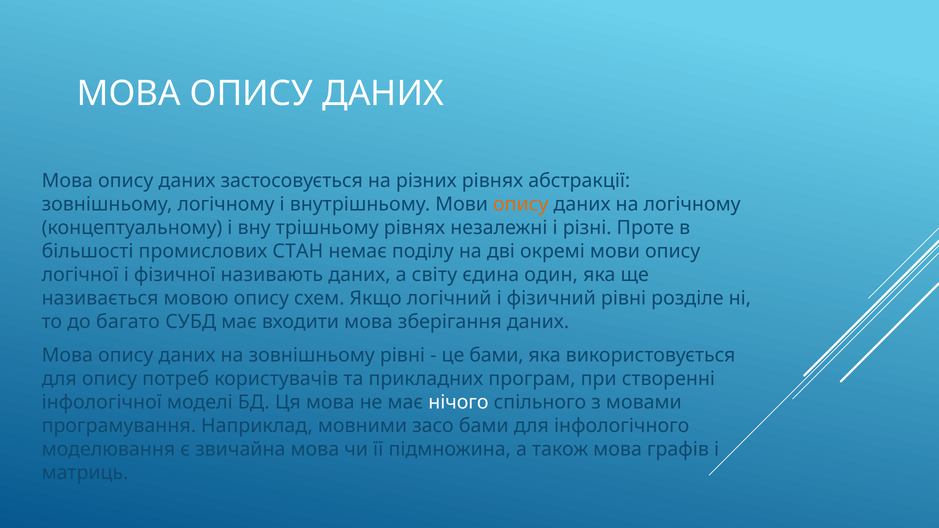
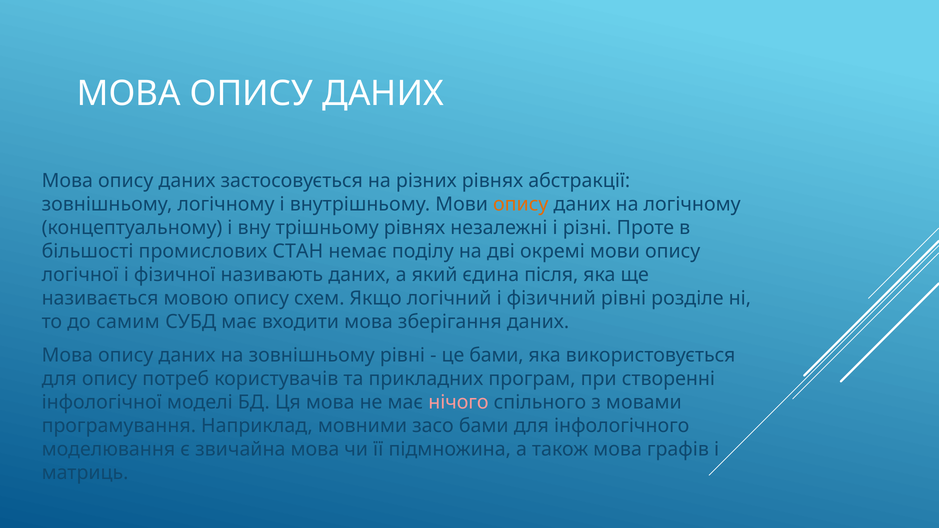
світу: світу -> який (435, 275)
один: один -> після (551, 275)
багато: багато -> самим (128, 322)
нічого colour: white -> pink (458, 402)
